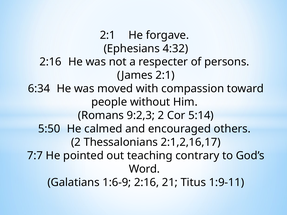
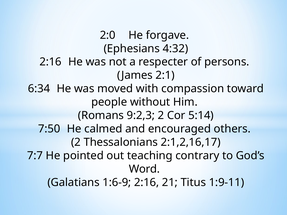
2:1: 2:1 -> 2:0 (108, 35)
5:50: 5:50 -> 7:50 (49, 129)
